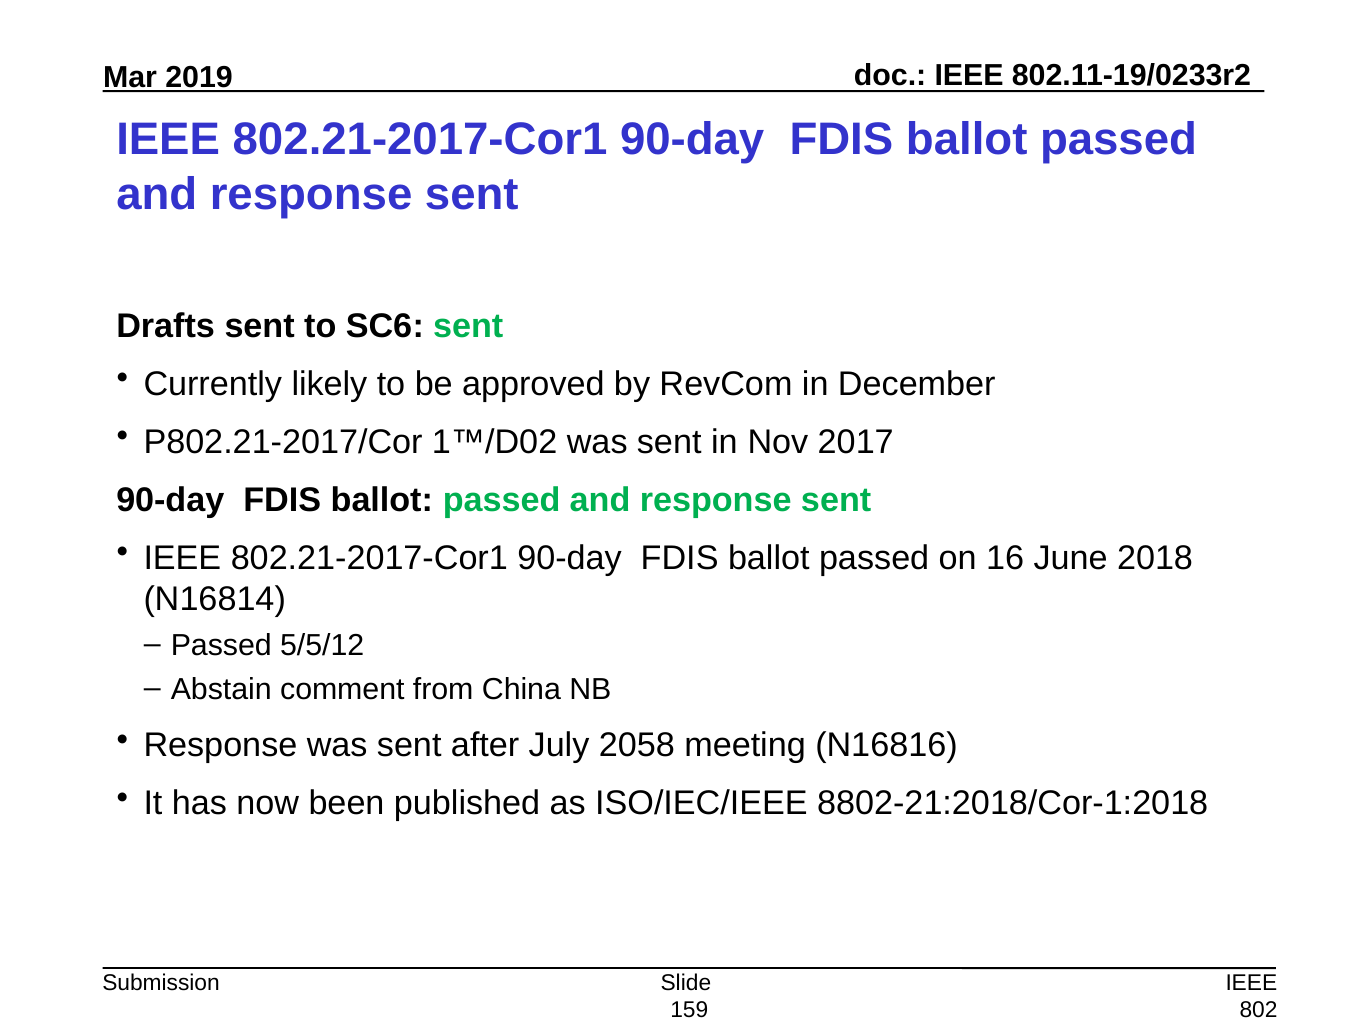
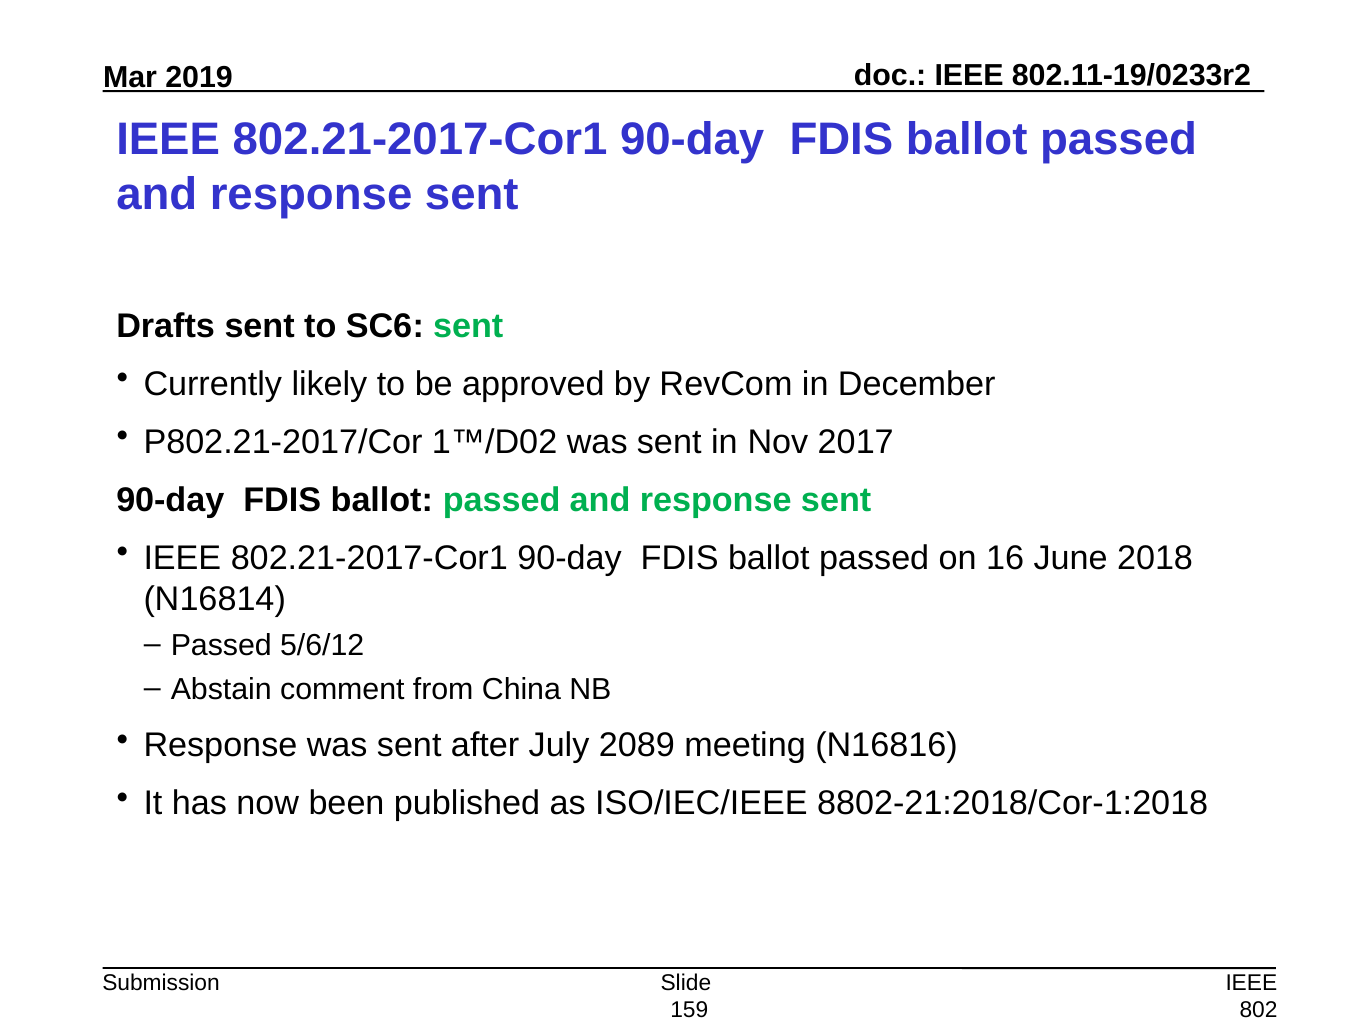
5/5/12: 5/5/12 -> 5/6/12 (322, 645)
2058: 2058 -> 2089 (637, 746)
